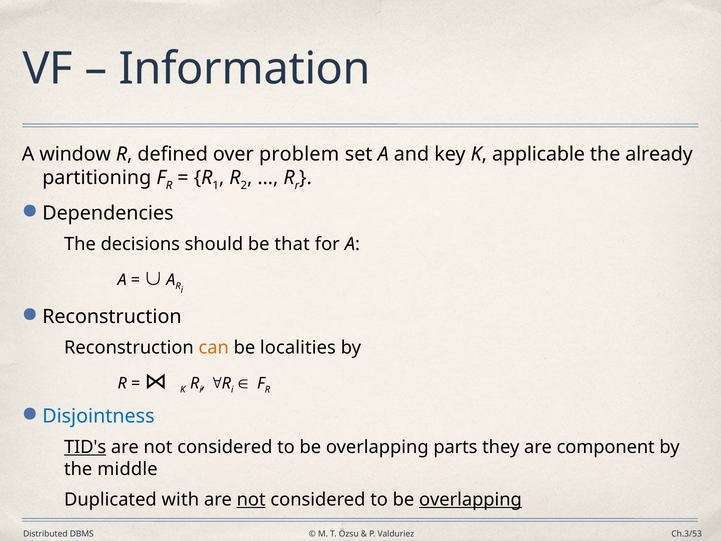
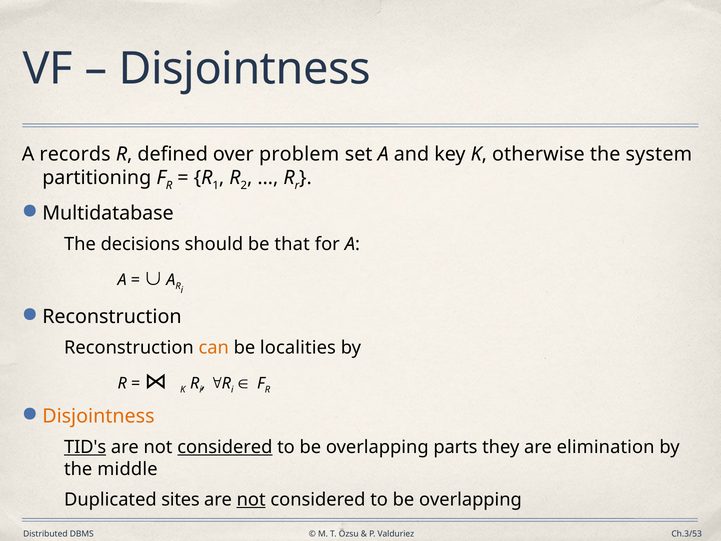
Information: Information -> Disjointness (245, 69)
window: window -> records (75, 154)
applicable: applicable -> otherwise (538, 154)
already: already -> system (659, 154)
Dependencies: Dependencies -> Multidatabase (108, 213)
Disjointness colour: blue -> orange (98, 416)
considered underline: none -> present (225, 447)
component: component -> elimination (606, 447)
with: with -> sites (181, 499)
overlapping underline: present -> none (470, 499)
